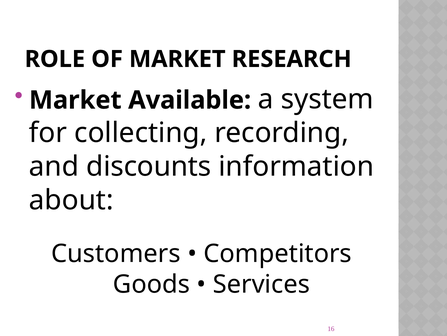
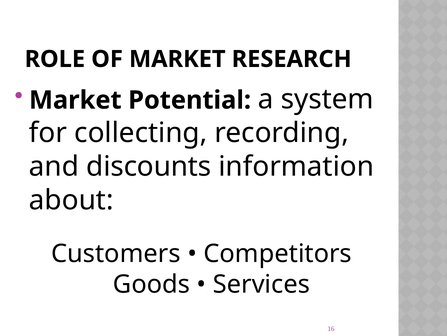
Available: Available -> Potential (190, 100)
